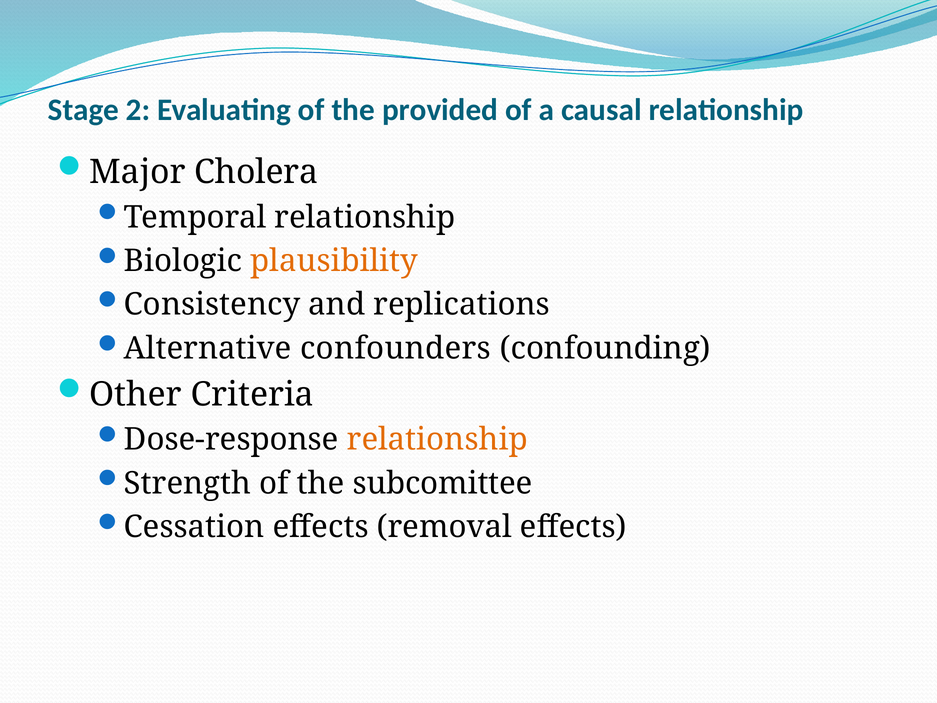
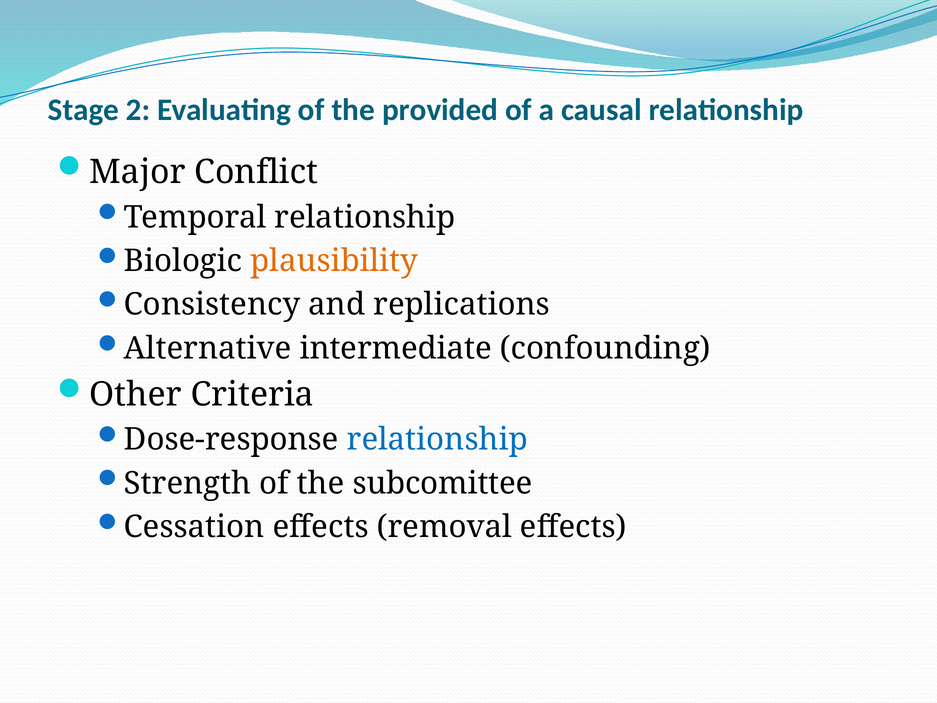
Cholera: Cholera -> Conflict (256, 172)
confounders: confounders -> intermediate (396, 348)
relationship colour: orange -> blue (437, 439)
